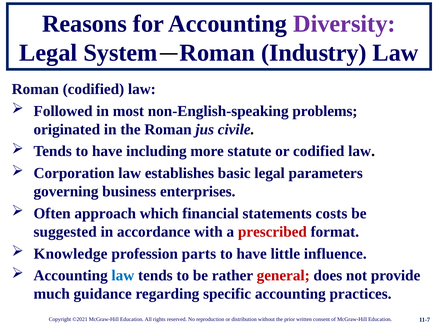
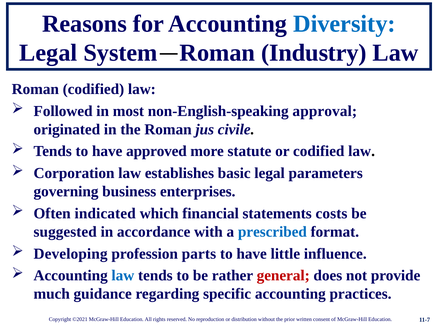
Diversity colour: purple -> blue (344, 24)
problems: problems -> approval (325, 111)
including: including -> approved (156, 151)
approach: approach -> indicated (105, 213)
prescribed colour: red -> blue (272, 231)
Knowledge: Knowledge -> Developing (71, 253)
